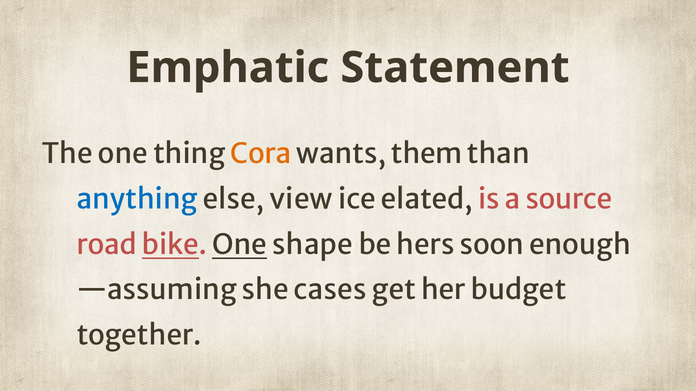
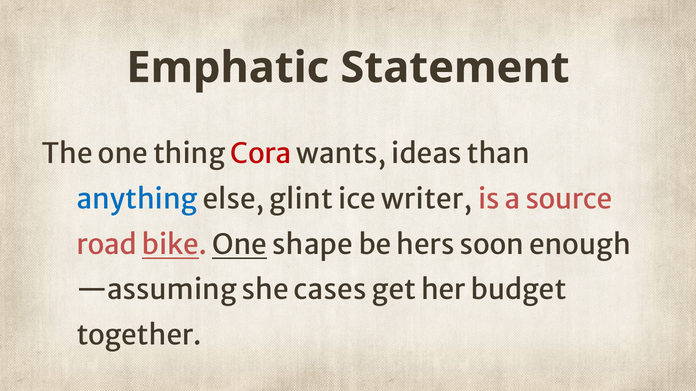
Cora colour: orange -> red (261, 154)
them: them -> ideas (427, 154)
view: view -> glint (301, 200)
elated: elated -> writer (427, 200)
